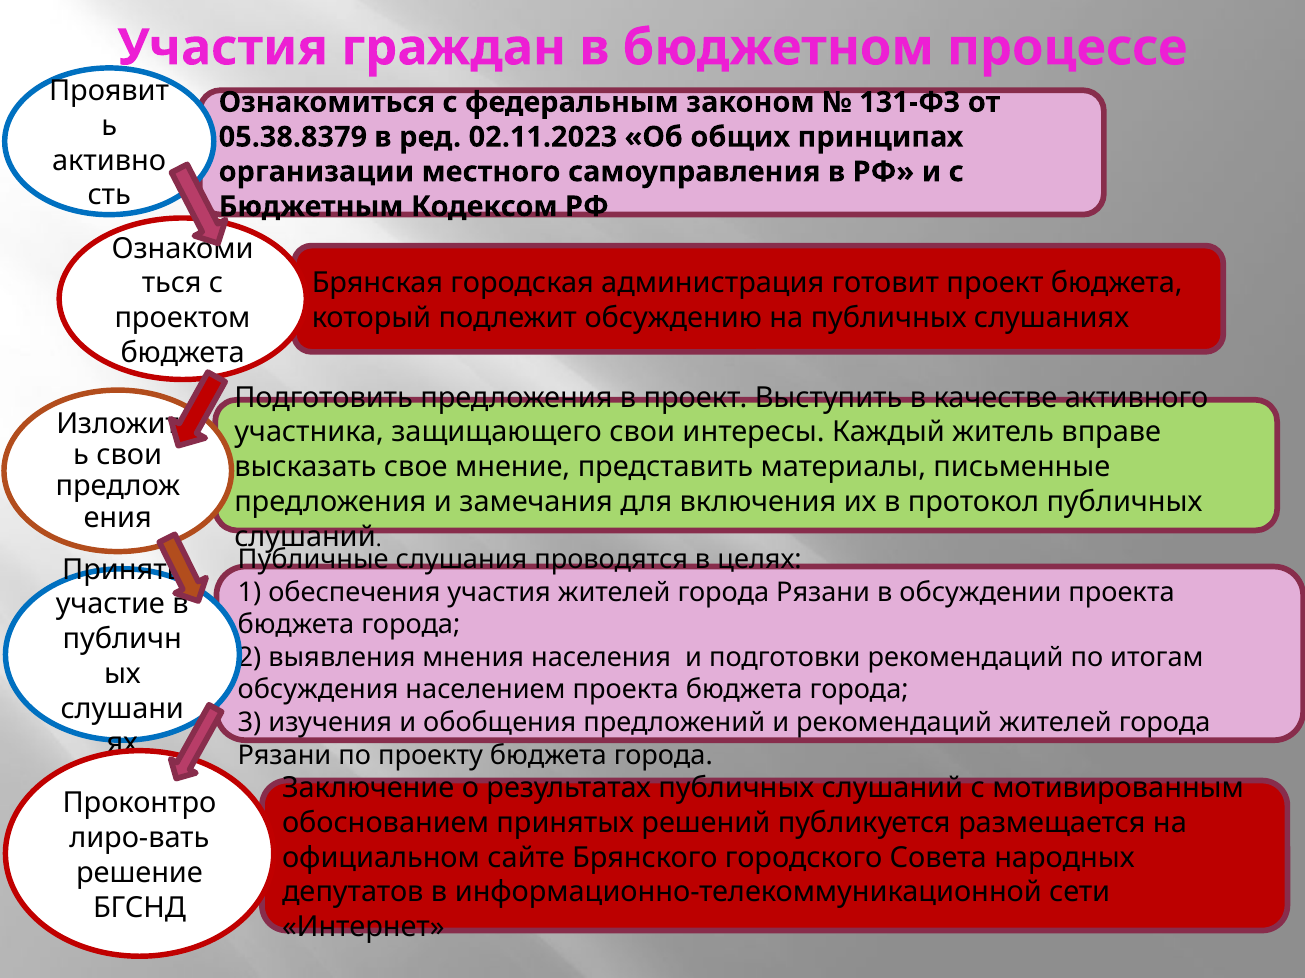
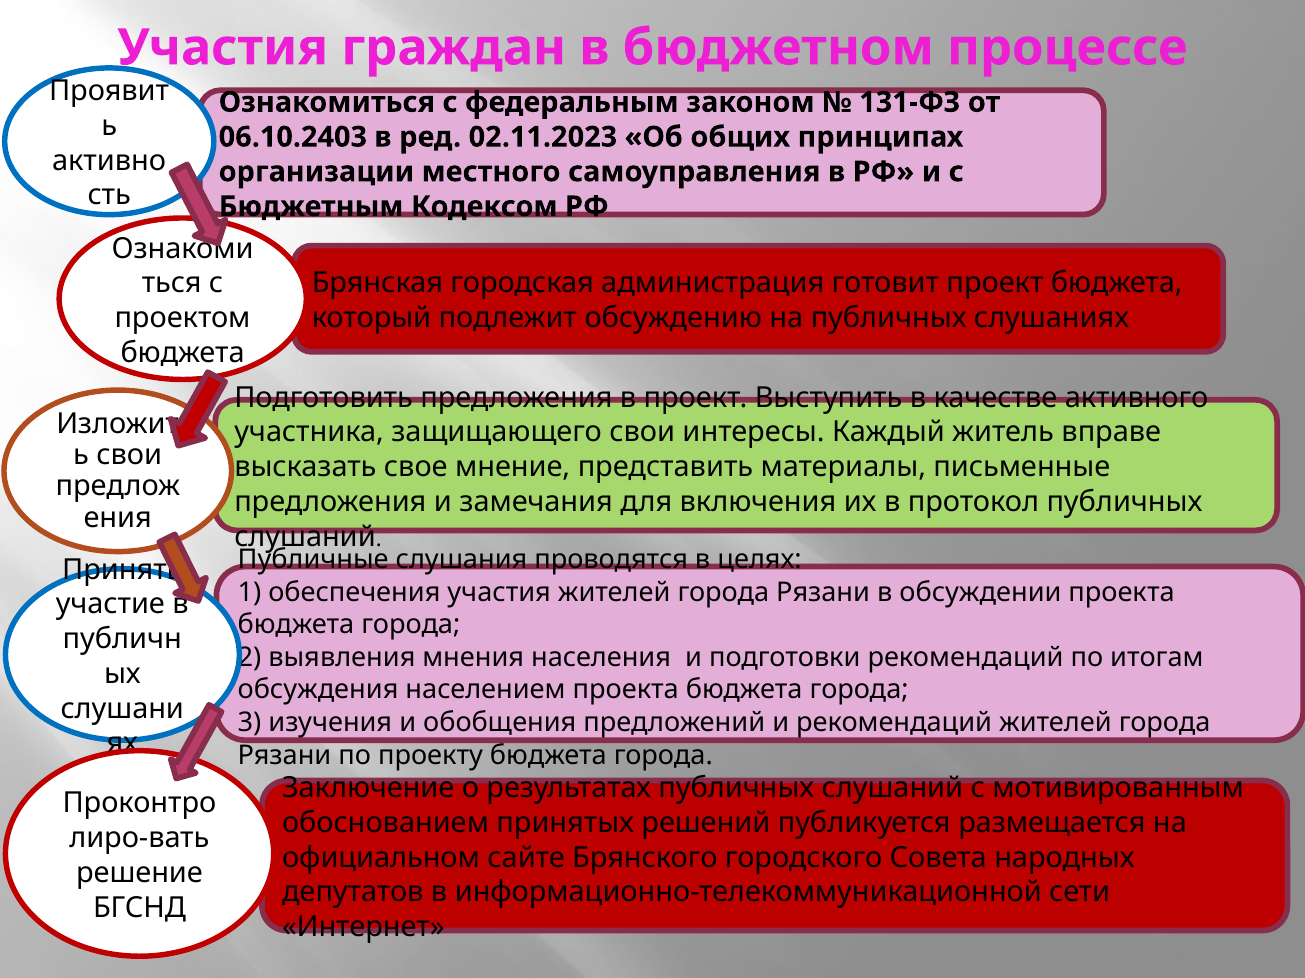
05.38.8379: 05.38.8379 -> 06.10.2403 (293, 137)
